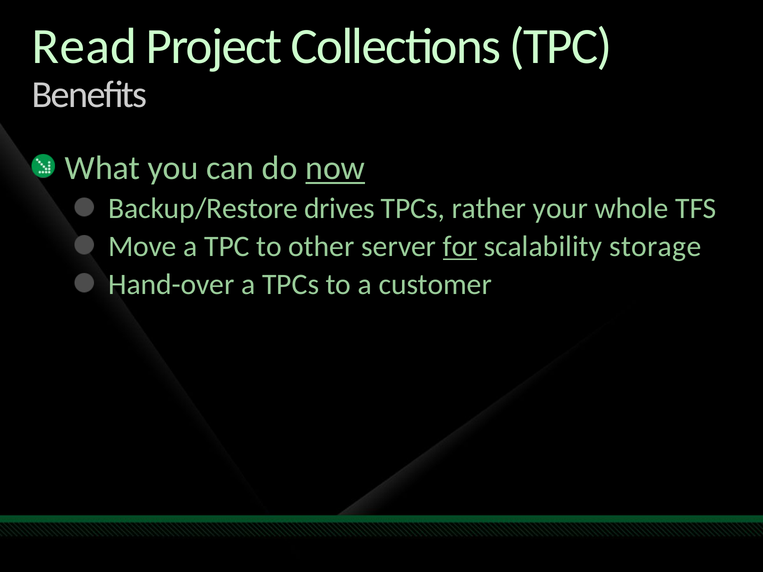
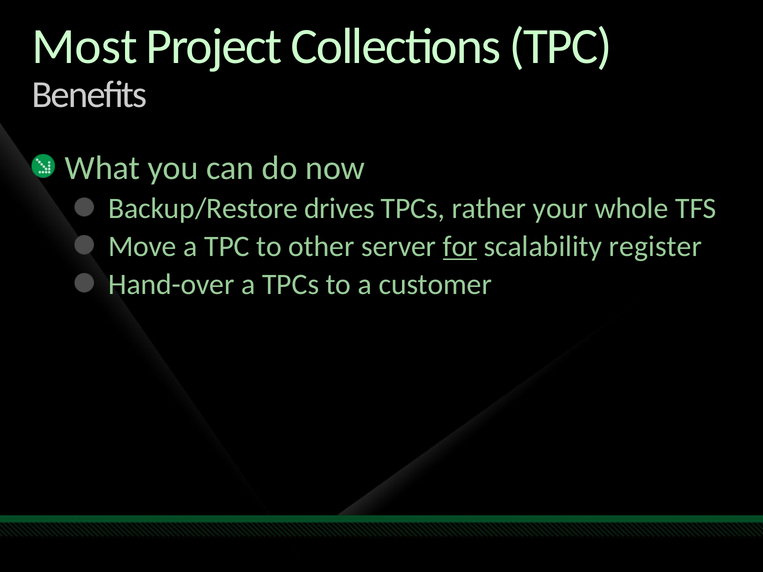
Read: Read -> Most (85, 46)
now underline: present -> none (335, 168)
storage: storage -> register (655, 247)
